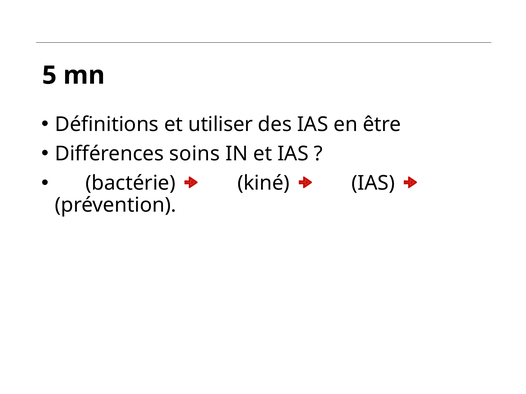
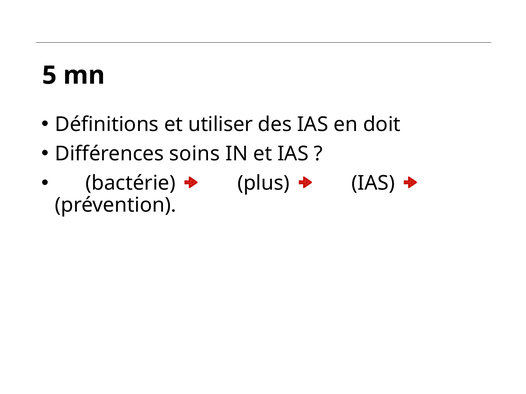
être: être -> doit (382, 124)
kiné: kiné -> plus (264, 183)
